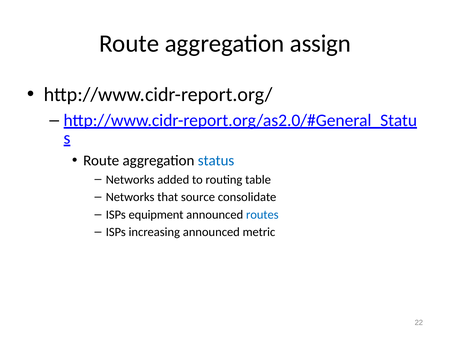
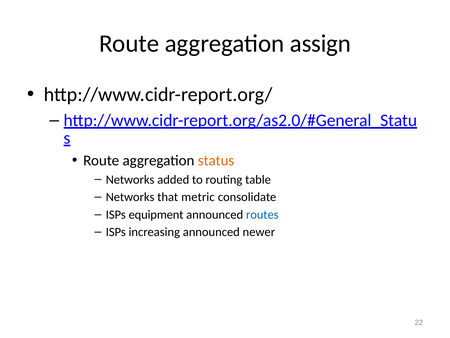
status colour: blue -> orange (216, 160)
source: source -> metric (198, 197)
metric: metric -> newer (259, 232)
